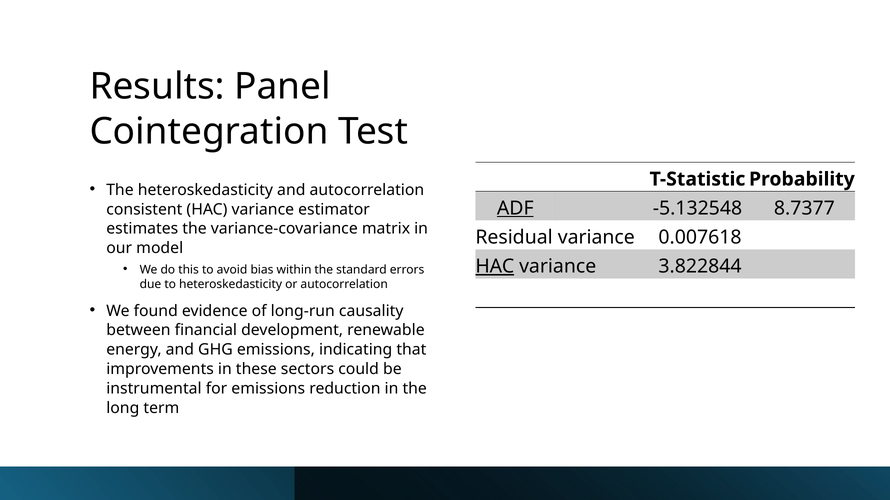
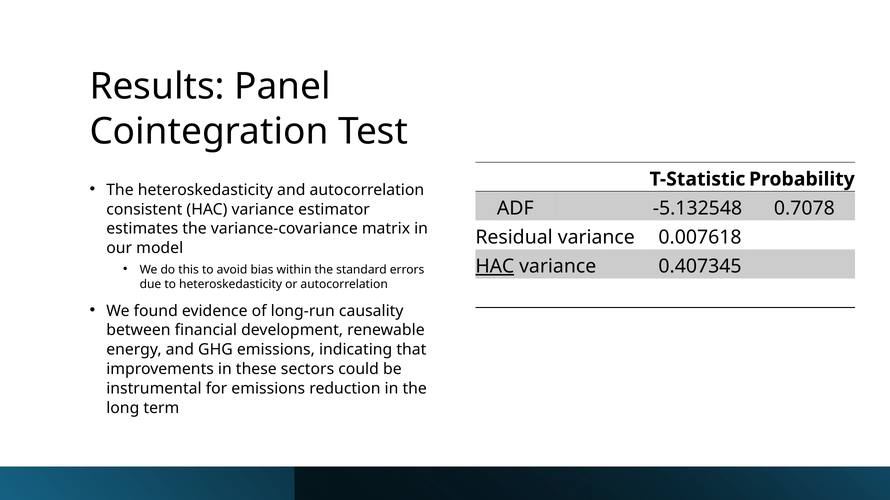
ADF underline: present -> none (515, 208)
8.7377: 8.7377 -> 0.7078 (804, 208)
3.822844: 3.822844 -> 0.407345 (700, 267)
